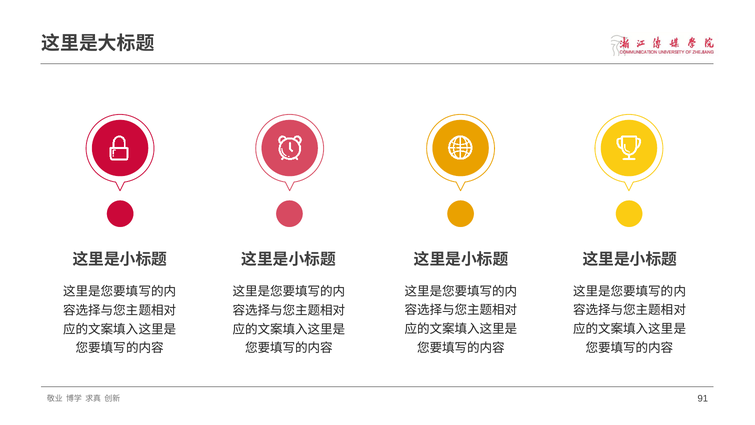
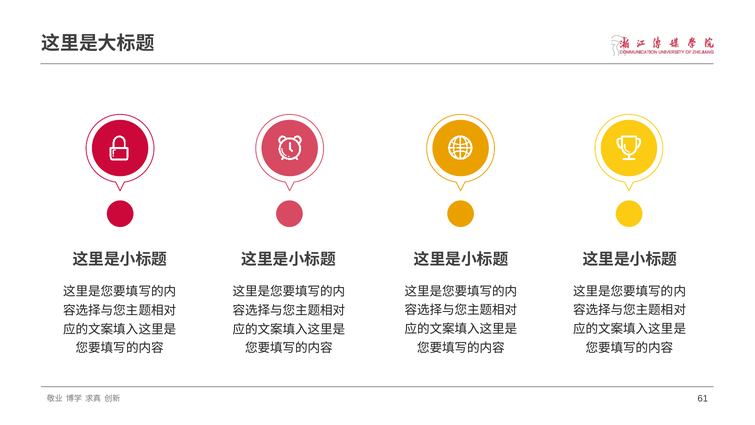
91: 91 -> 61 (703, 398)
